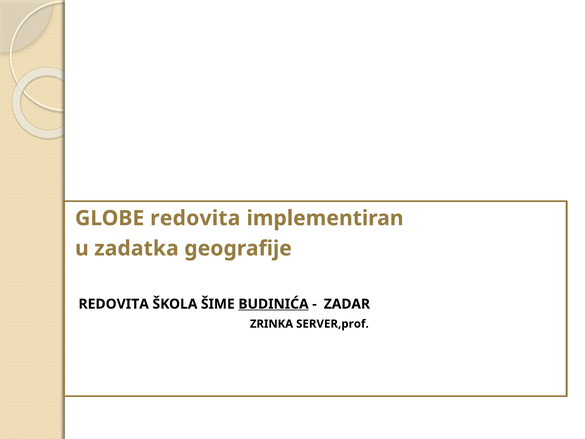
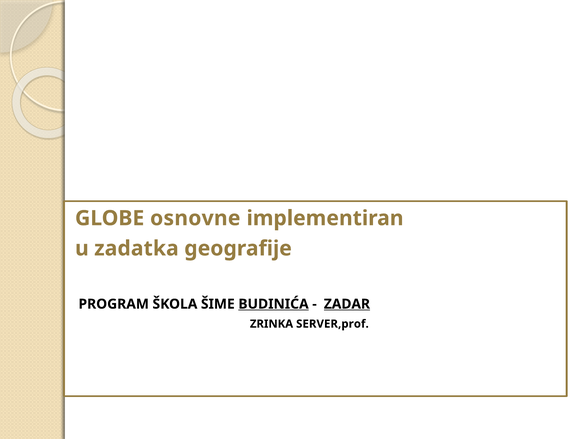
GLOBE redovita: redovita -> osnovne (195, 218)
REDOVITA: REDOVITA -> PROGRAM (114, 304)
ZADAR underline: none -> present (347, 304)
